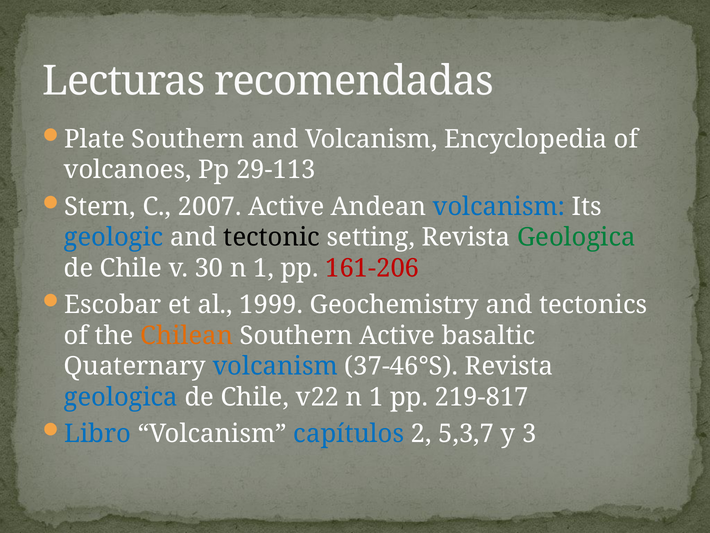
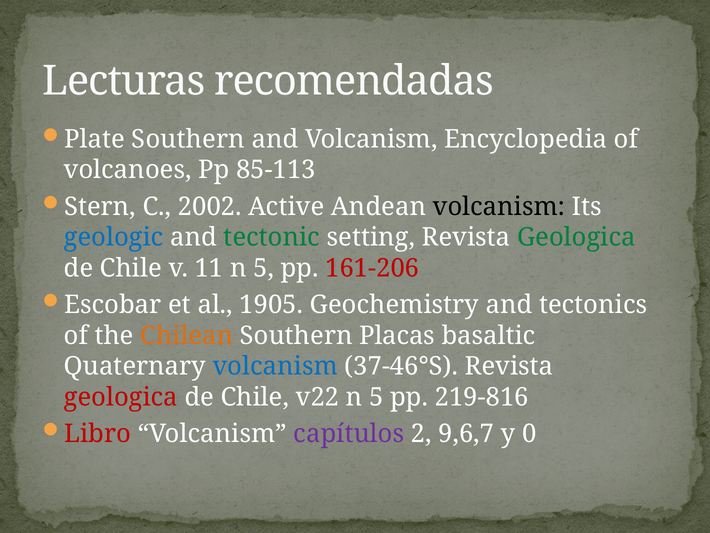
29-113: 29-113 -> 85-113 (276, 170)
2007: 2007 -> 2002 (210, 206)
volcanism colour: blue -> black (499, 206)
tectonic colour: black -> green (272, 237)
30: 30 -> 11 (209, 268)
1: 1 -> 5 (264, 268)
1999: 1999 -> 1905 (271, 305)
Southern Active: Active -> Placas (397, 335)
geologica colour: blue -> red (121, 397)
v22 n 1: 1 -> 5 (376, 397)
219-817: 219-817 -> 219-816 (482, 397)
Libro colour: blue -> red (98, 434)
capítulos colour: blue -> purple (349, 434)
5,3,7: 5,3,7 -> 9,6,7 (466, 434)
3: 3 -> 0 (529, 434)
